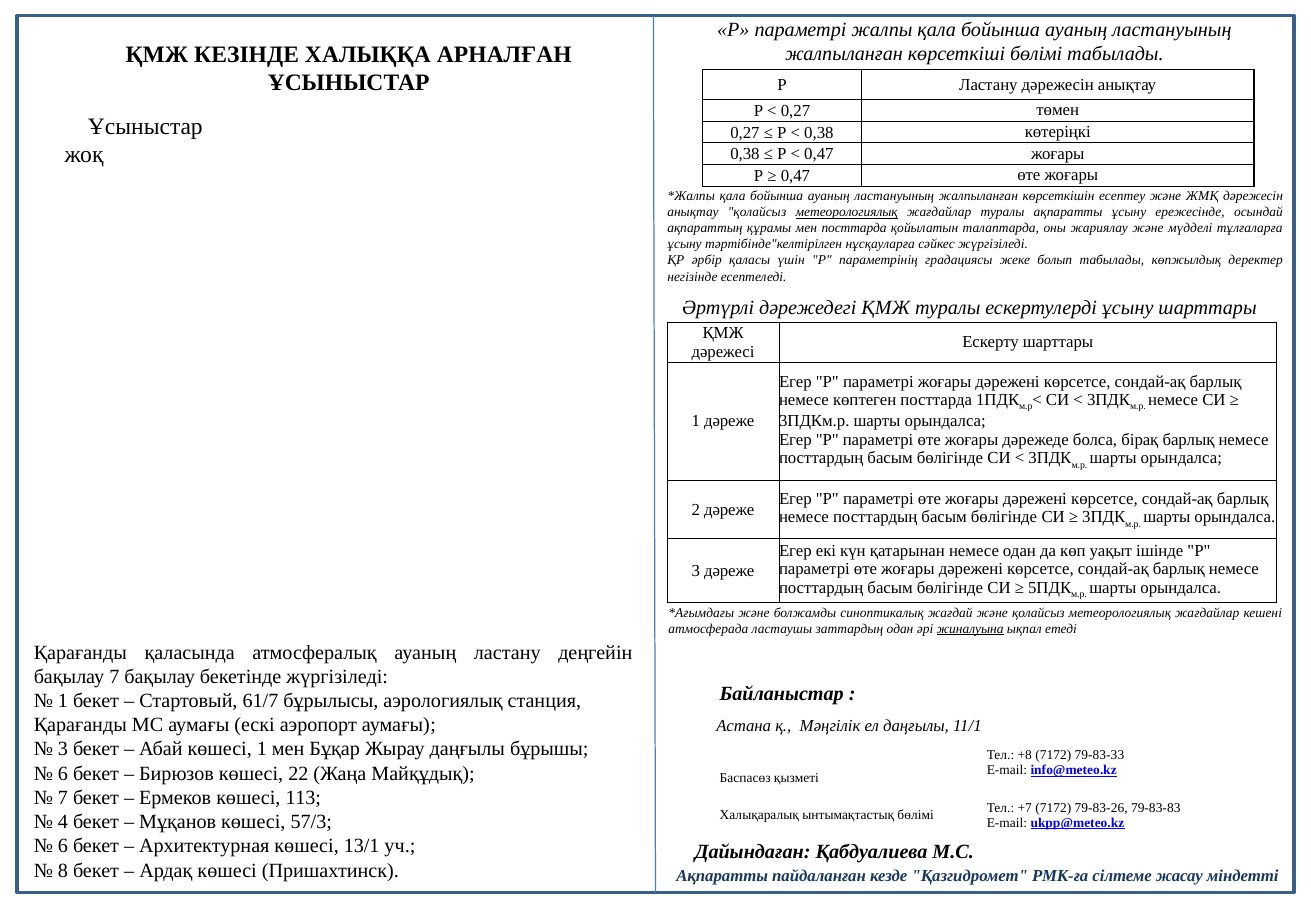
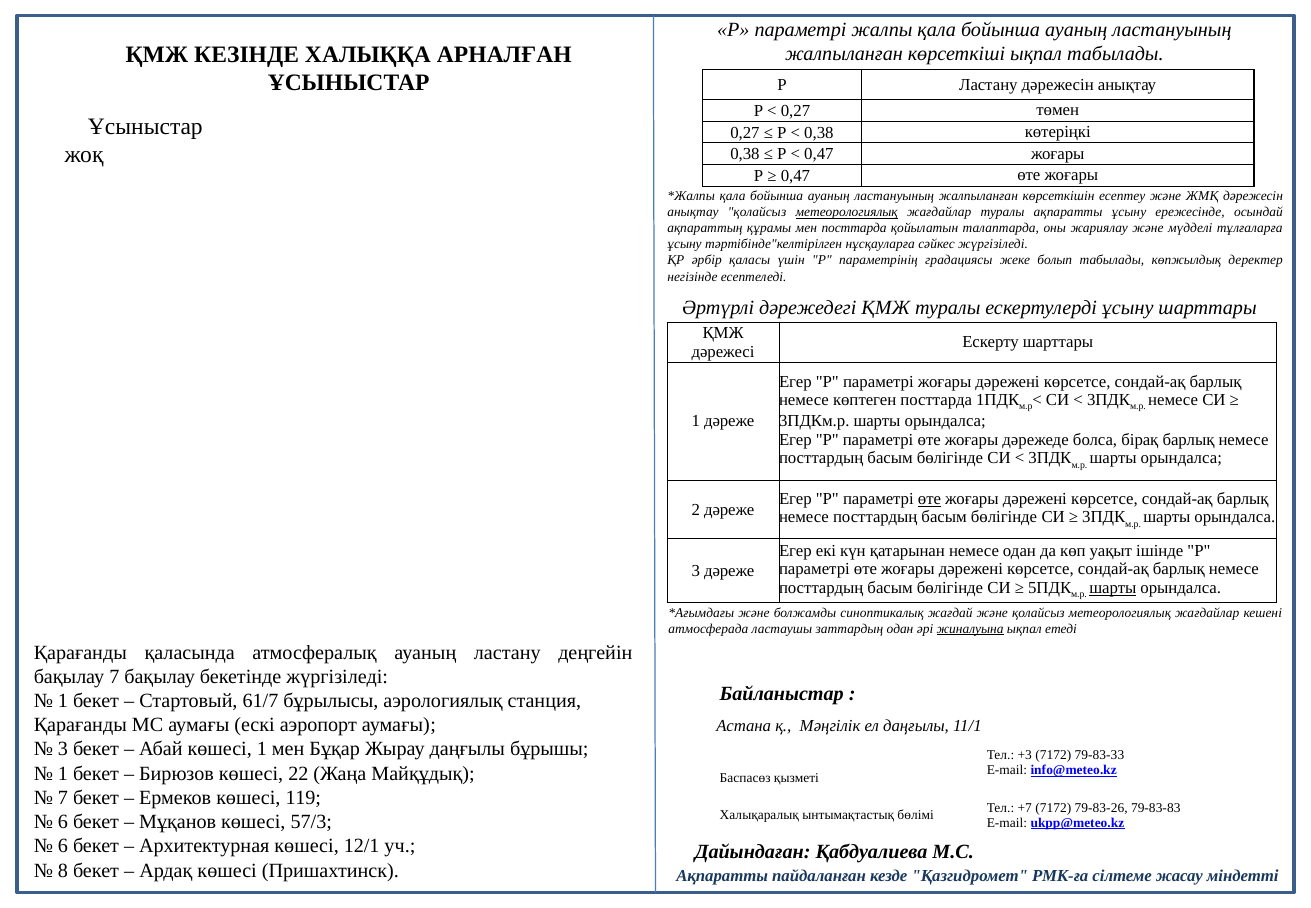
көрсеткіші бөлімі: бөлімі -> ықпал (1036, 54)
өте underline: none -> present (929, 499)
шарты underline: none -> present (1113, 588)
+8: +8 -> +3 (1025, 755)
6: 6 -> 1 (63, 773)
113: 113 -> 119 (303, 797)
4: 4 -> 6 (63, 822)
13/1: 13/1 -> 12/1 (362, 846)
